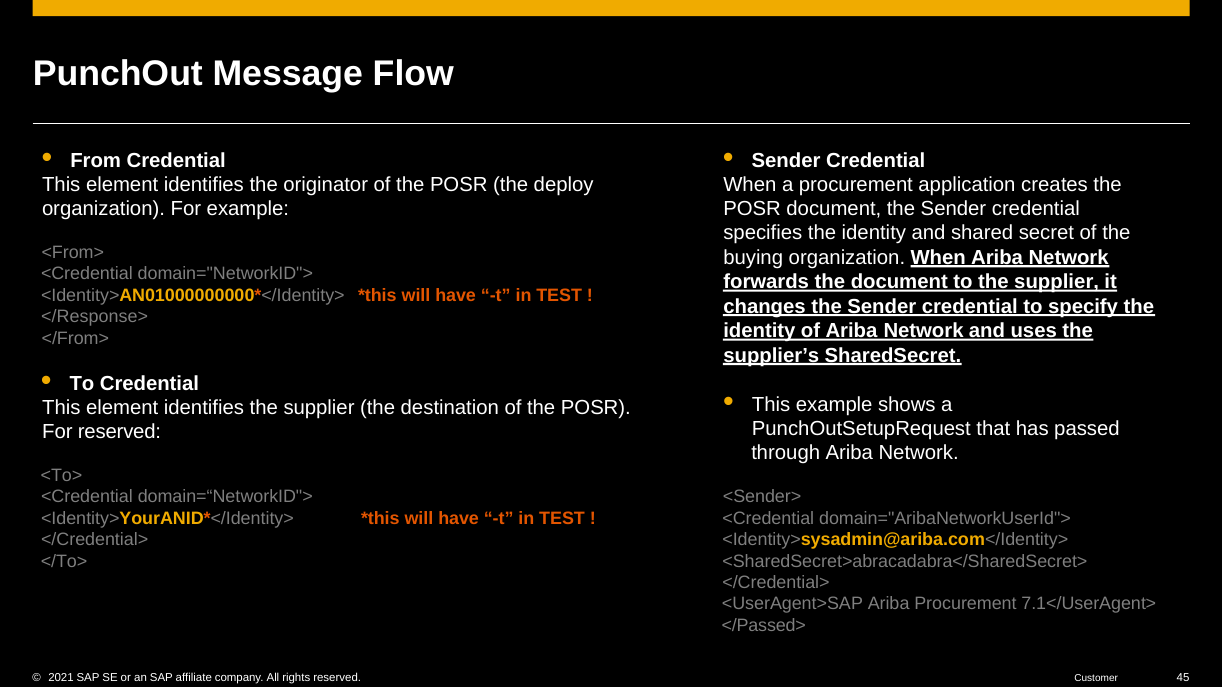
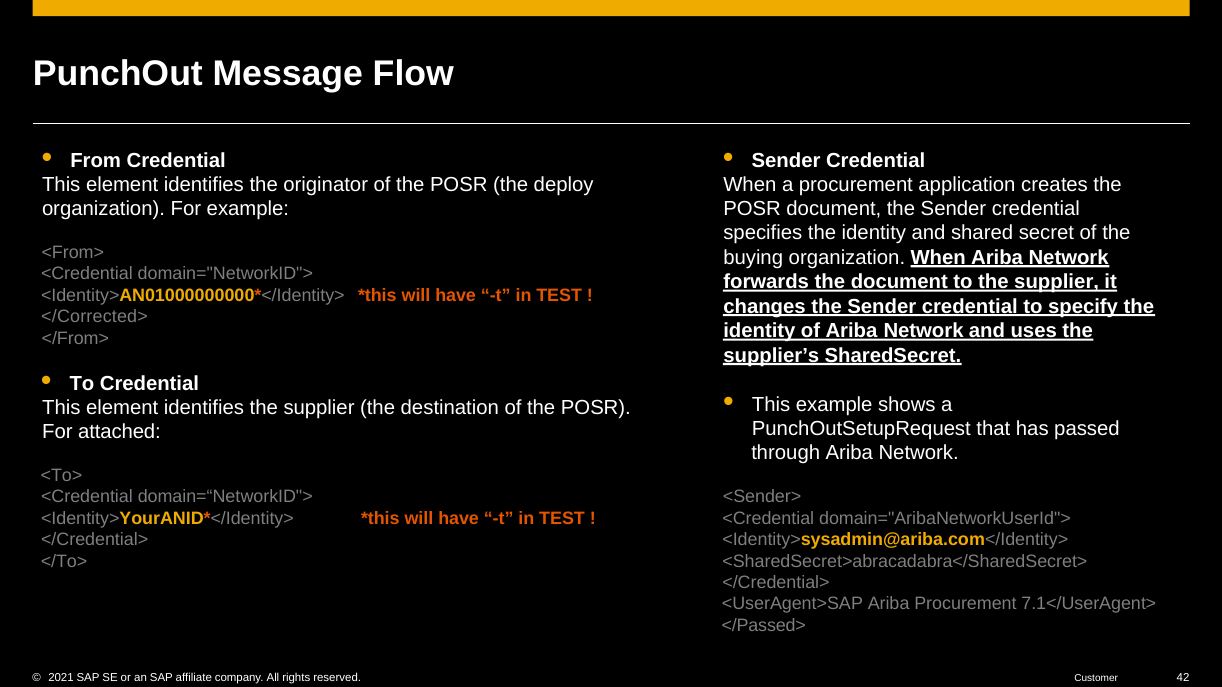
</Response>: </Response> -> </Corrected> (95, 317)
For reserved: reserved -> attached (119, 432)
45: 45 -> 42 (1183, 678)
